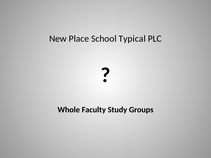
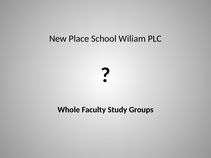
Typical: Typical -> Wiliam (132, 39)
